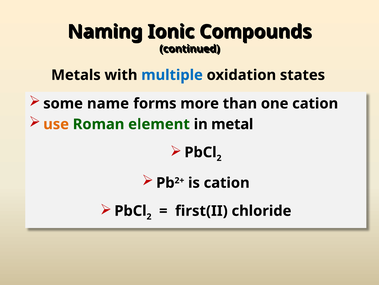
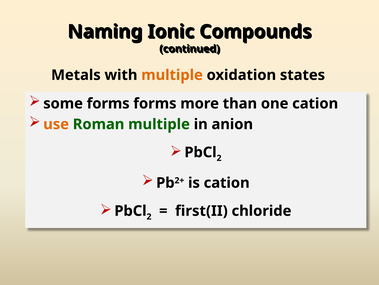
multiple colour: blue -> orange (172, 75)
some name: name -> forms (108, 103)
Roman element: element -> multiple (159, 124)
metal: metal -> anion (232, 124)
